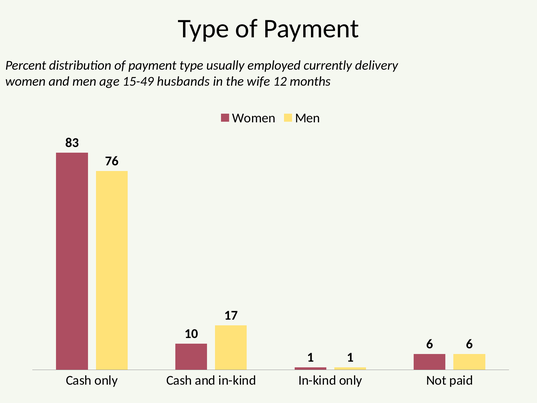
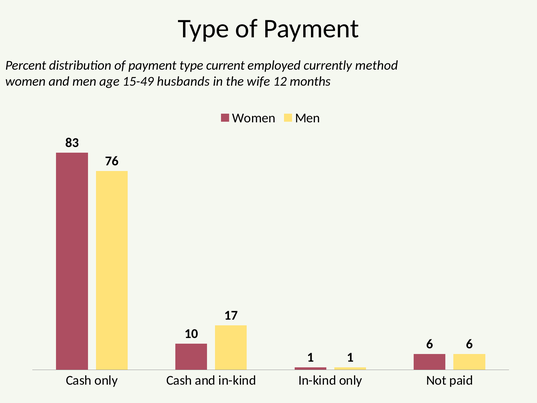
usually: usually -> current (225, 65)
delivery: delivery -> method (377, 65)
